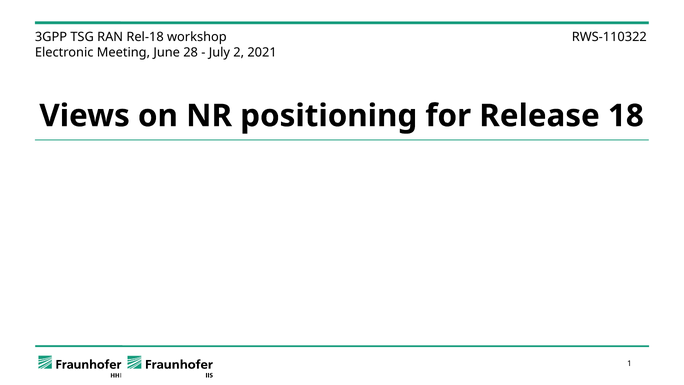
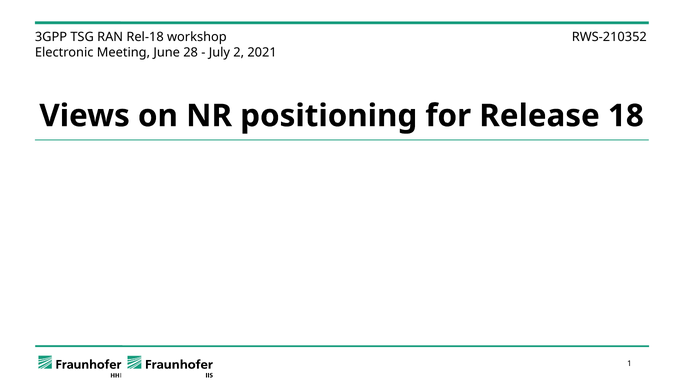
RWS-110322: RWS-110322 -> RWS-210352 (609, 37)
